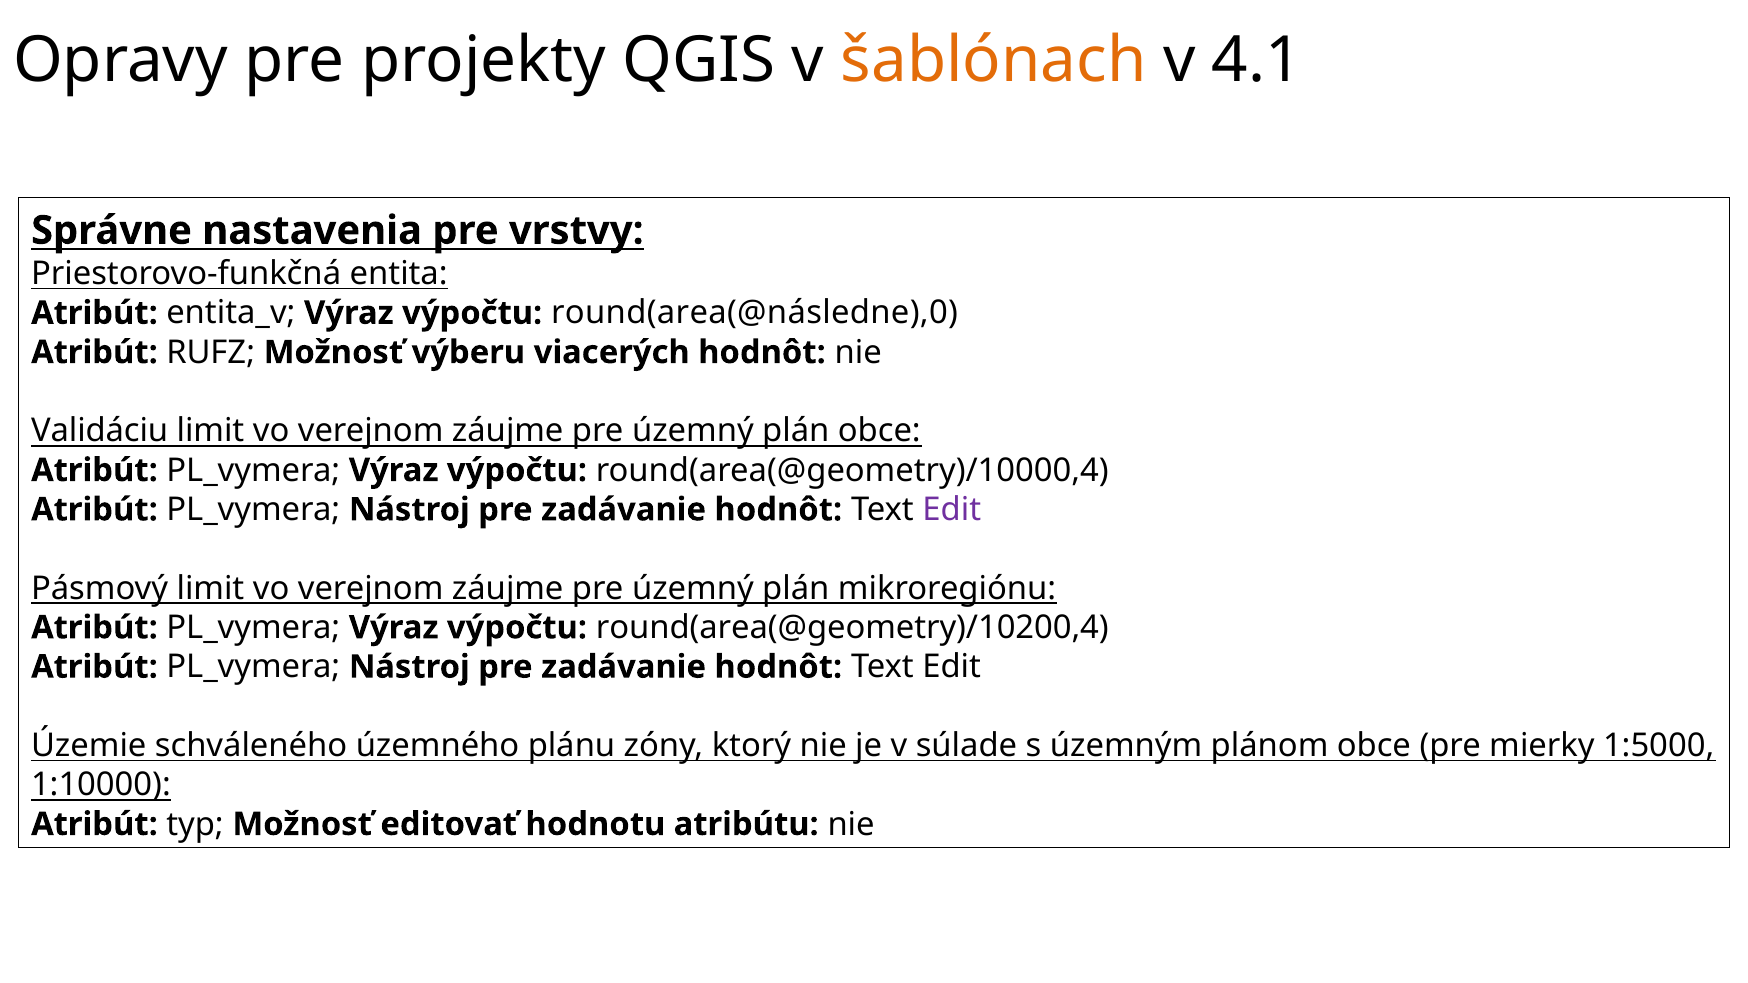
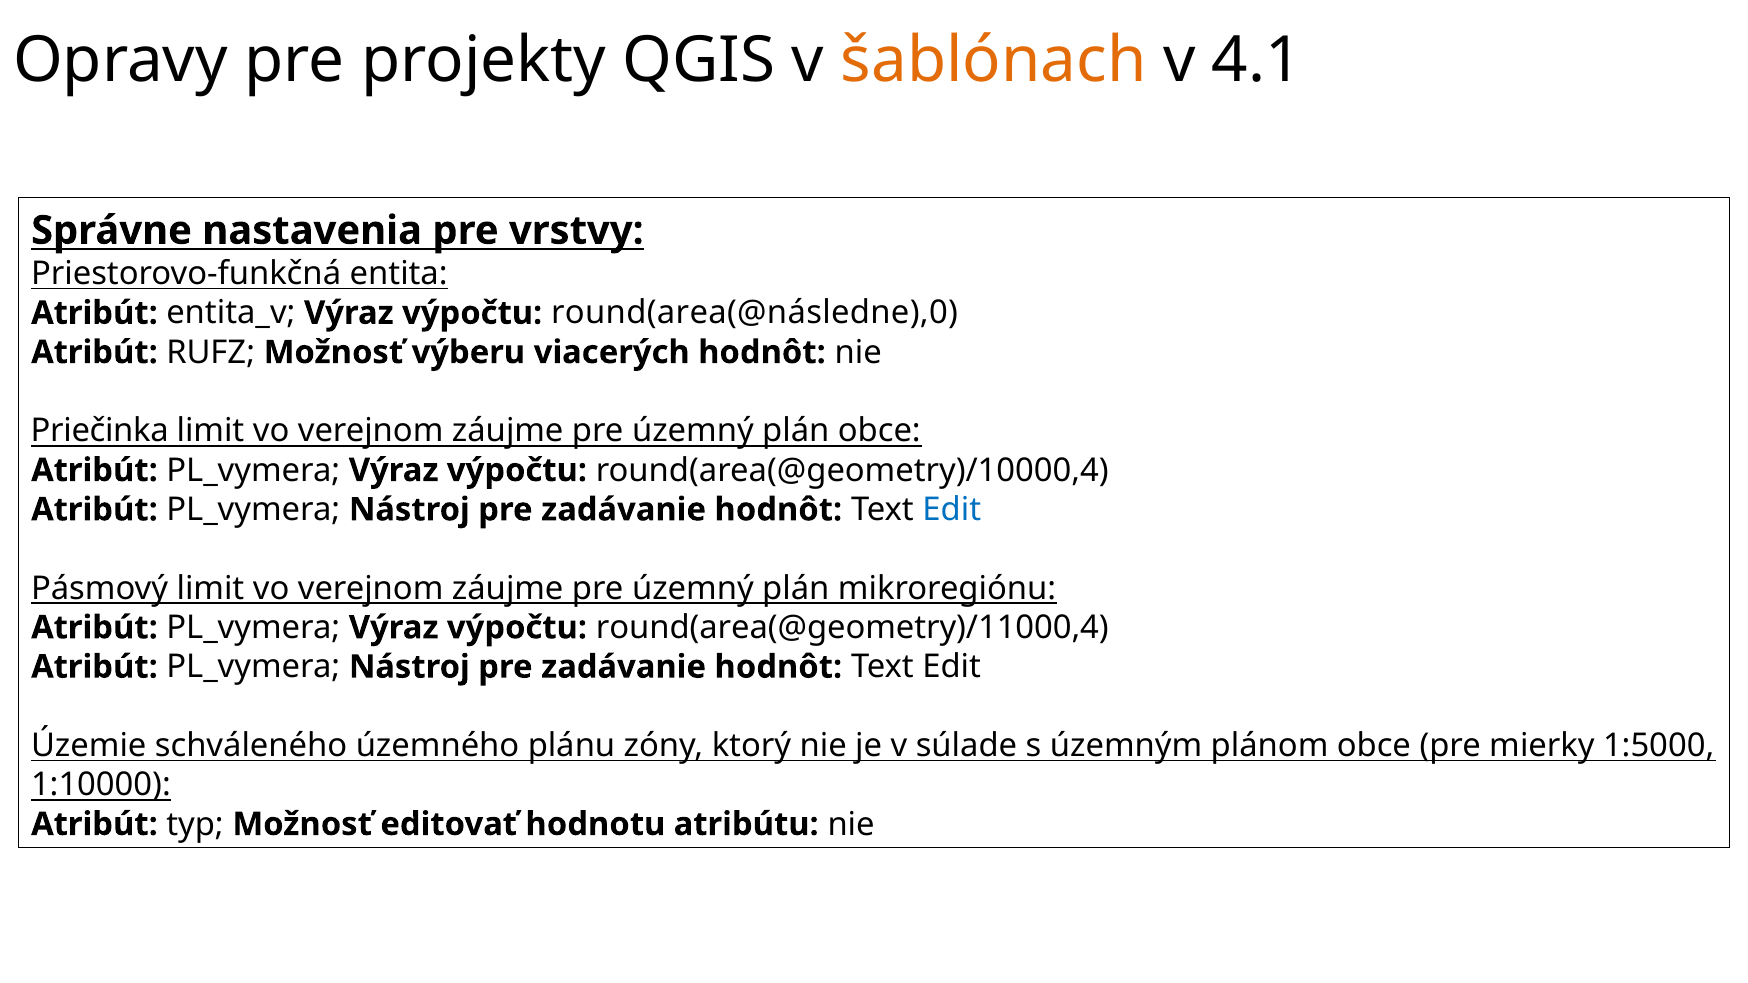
Validáciu: Validáciu -> Priečinka (100, 431)
Edit colour: purple -> blue (952, 510)
round(area(@geometry)/10200,4: round(area(@geometry)/10200,4 -> round(area(@geometry)/11000,4 (852, 628)
